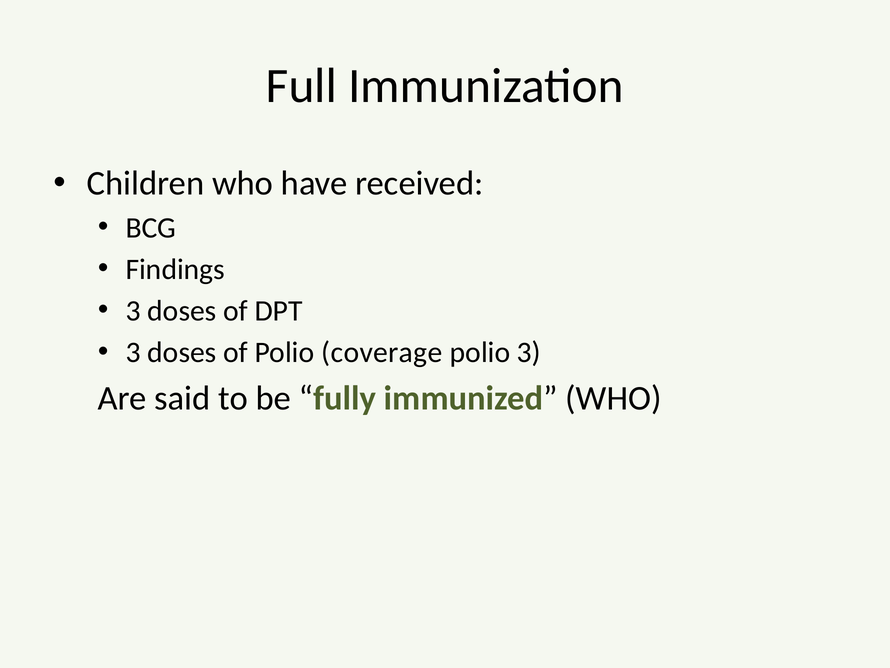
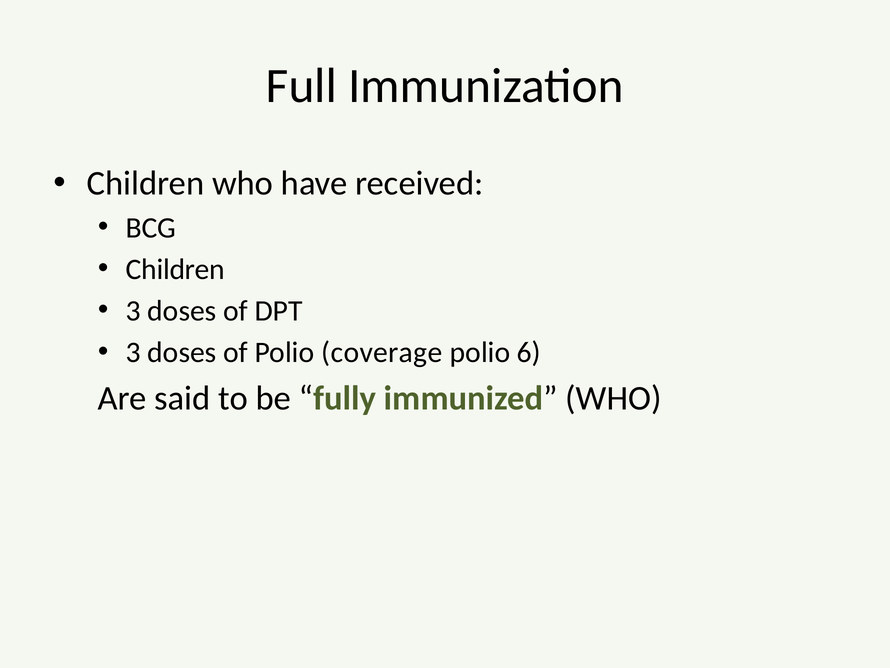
Findings: Findings -> Children (175, 269)
polio 3: 3 -> 6 (529, 352)
